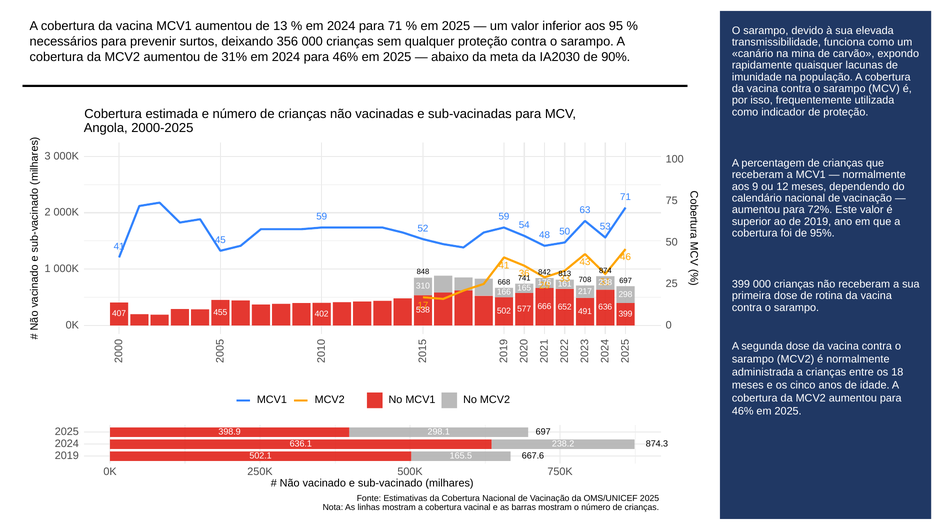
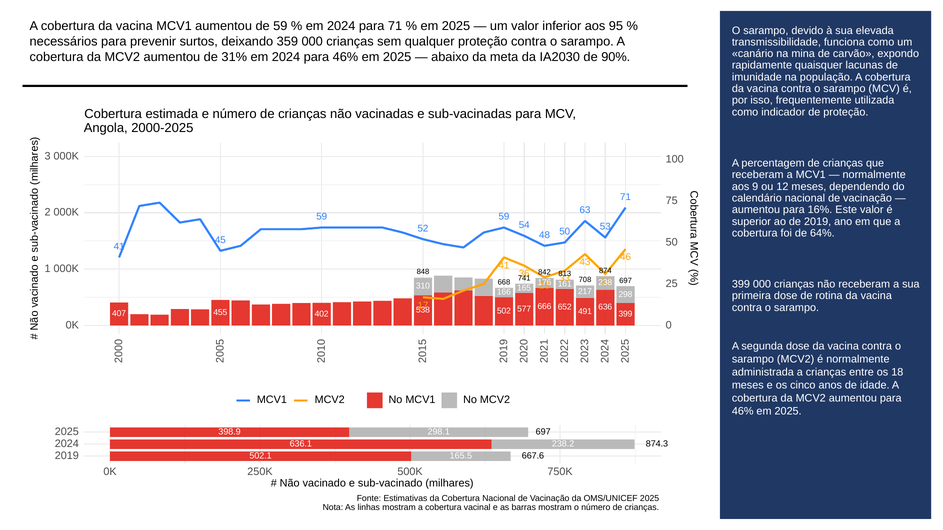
de 13: 13 -> 59 (280, 26)
356: 356 -> 359 (287, 42)
72%: 72% -> 16% (820, 210)
95%: 95% -> 64% (822, 233)
